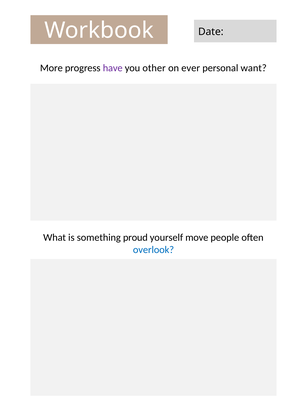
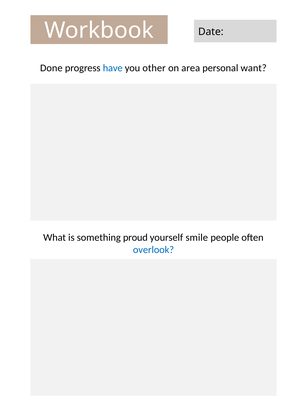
More: More -> Done (51, 68)
have colour: purple -> blue (113, 68)
ever: ever -> area (191, 68)
move: move -> smile (197, 238)
